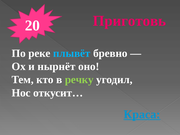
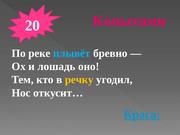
Приготовь: Приготовь -> Копытами (129, 21)
нырнёт: нырнёт -> лошадь (56, 66)
речку colour: light green -> yellow (79, 80)
